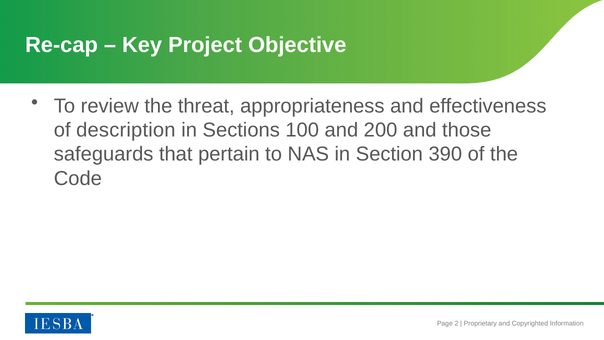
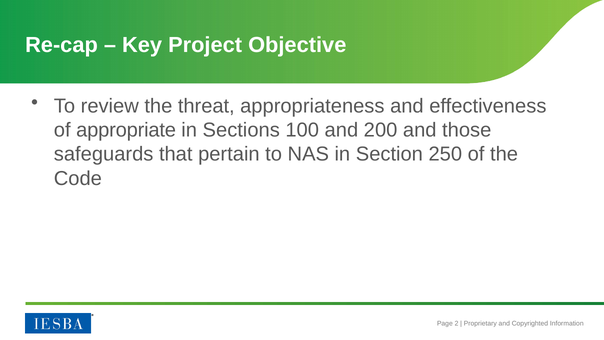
description: description -> appropriate (126, 130)
390: 390 -> 250 (445, 154)
